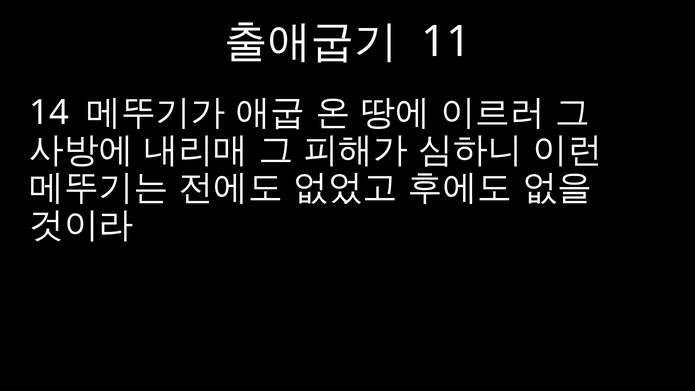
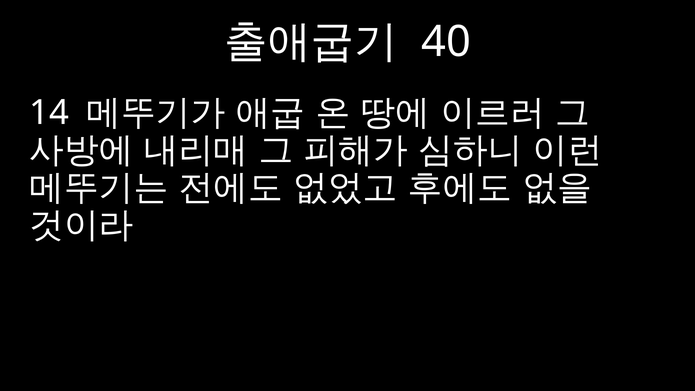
11: 11 -> 40 (446, 42)
